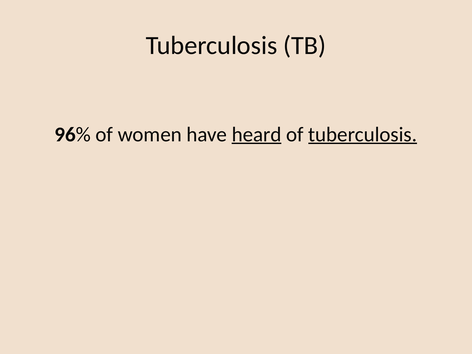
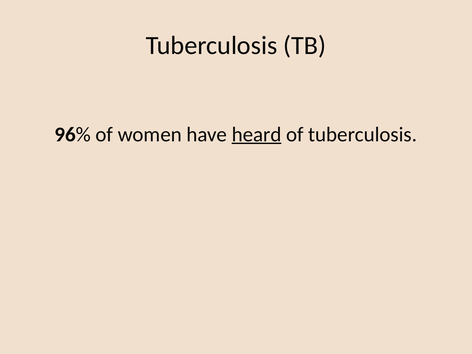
tuberculosis underline: present -> none (363, 134)
